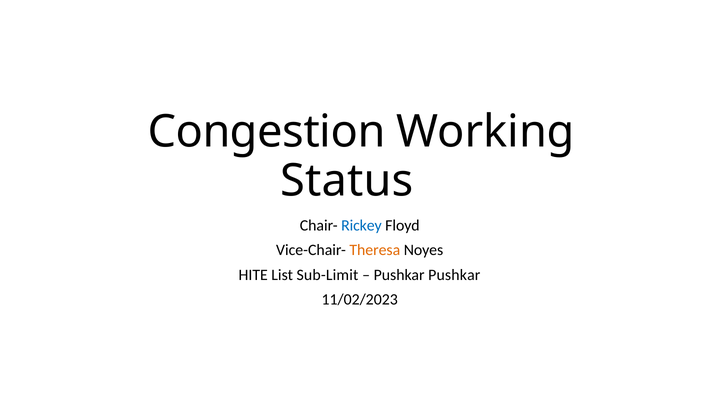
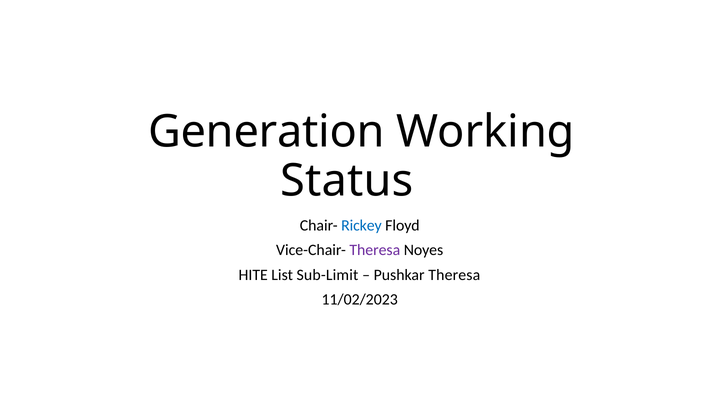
Congestion: Congestion -> Generation (266, 132)
Theresa colour: orange -> purple (375, 250)
Pushkar Pushkar: Pushkar -> Theresa (454, 275)
